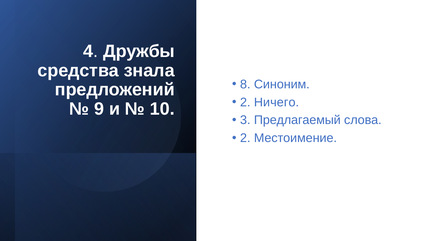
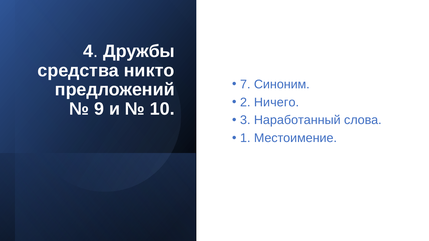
знала: знала -> никто (149, 71)
8: 8 -> 7 (245, 84)
Предлагаемый: Предлагаемый -> Наработанный (297, 120)
2: 2 -> 1 (245, 138)
